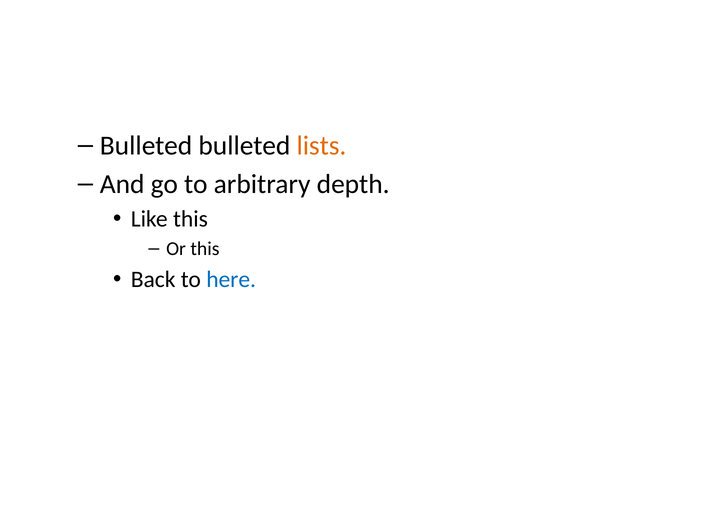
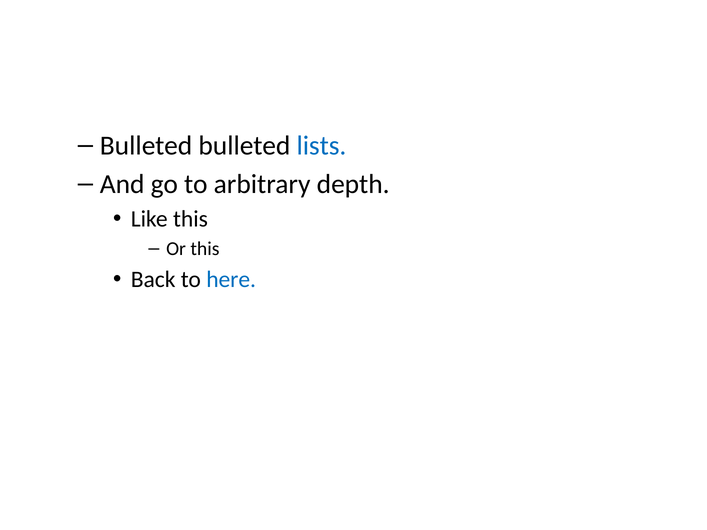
lists colour: orange -> blue (321, 146)
